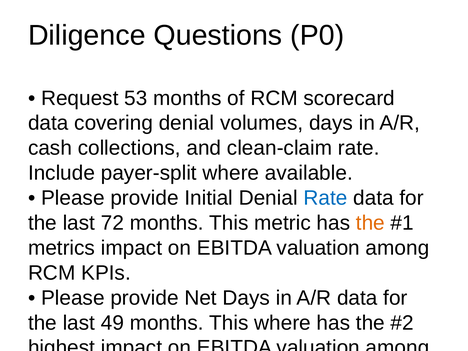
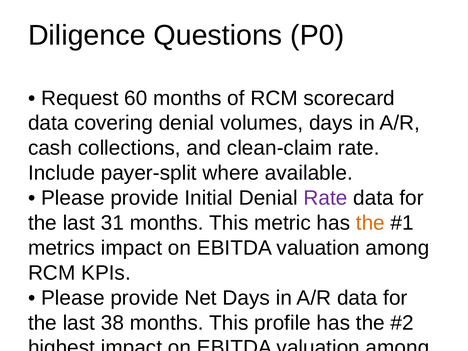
53: 53 -> 60 (136, 98)
Rate colour: blue -> purple (325, 198)
72: 72 -> 31 (112, 223)
49: 49 -> 38 (112, 323)
This where: where -> profile (283, 323)
